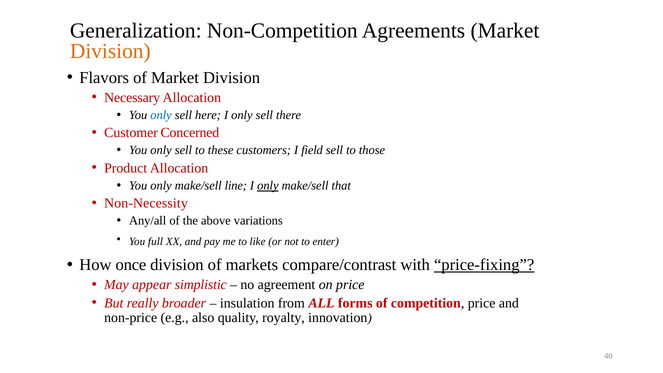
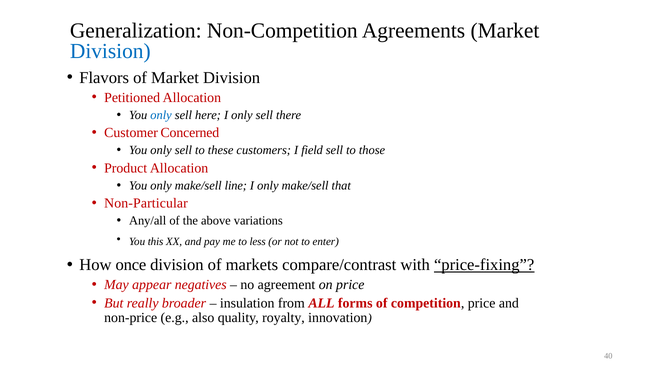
Division colour: orange -> blue (110, 51)
Necessary: Necessary -> Petitioned (132, 97)
only underline: present -> none (268, 186)
Non-Necessity: Non-Necessity -> Non-Particular (146, 203)
full: full -> this (156, 242)
like: like -> less (258, 242)
simplistic: simplistic -> negatives (201, 285)
